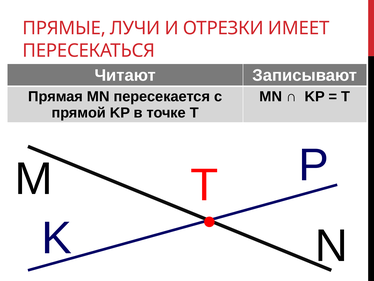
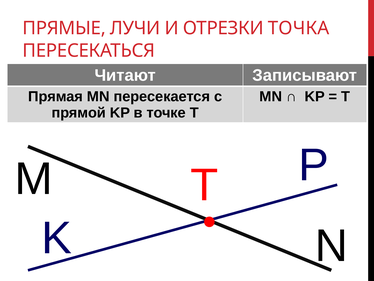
ИМЕЕТ: ИМЕЕТ -> ТОЧКА (299, 28)
